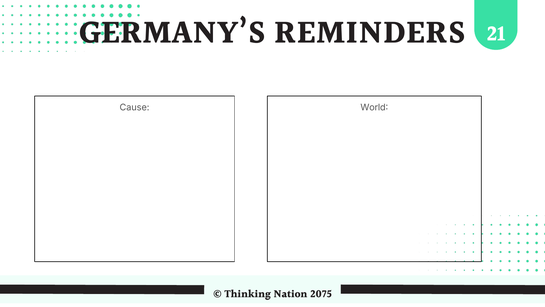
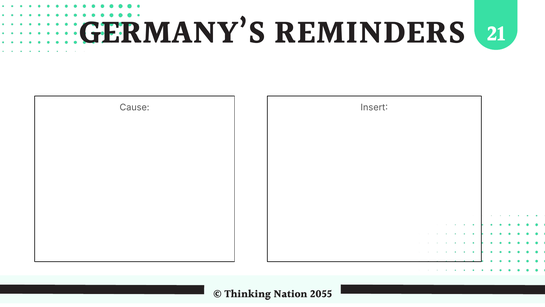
World: World -> Insert (374, 107)
2075: 2075 -> 2055 (321, 294)
